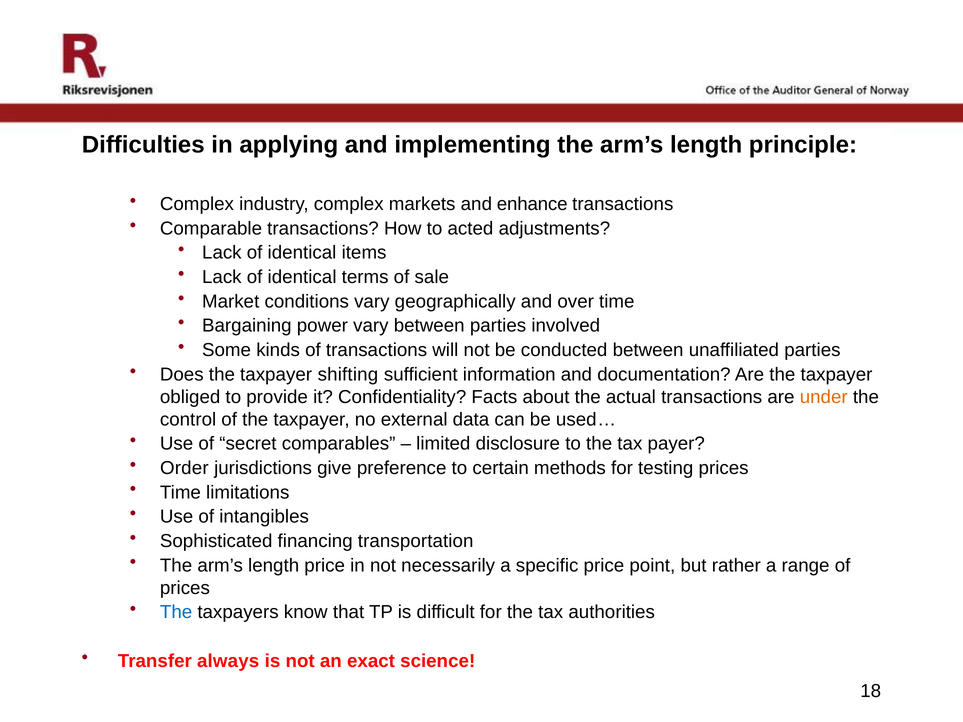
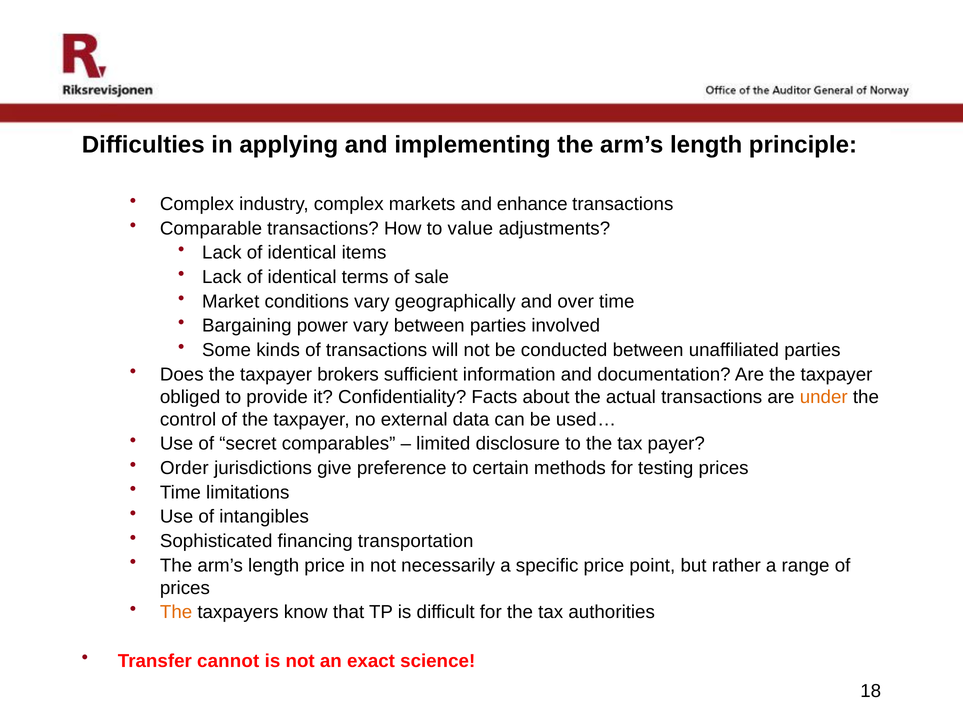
acted: acted -> value (470, 229)
shifting: shifting -> brokers (348, 375)
The colour: blue -> orange (176, 612)
always: always -> cannot (228, 661)
